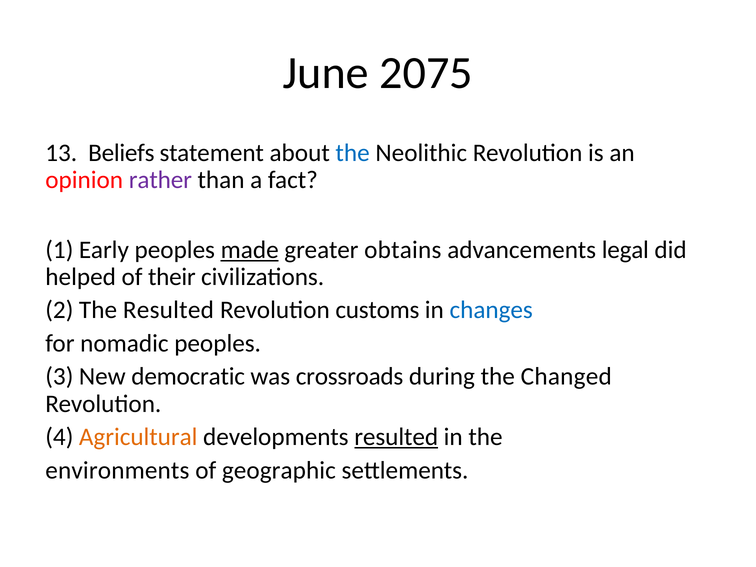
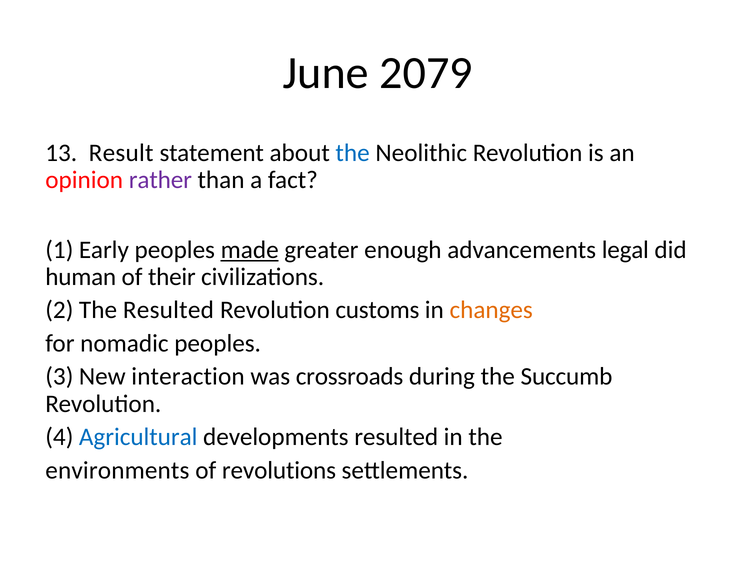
2075: 2075 -> 2079 (426, 73)
Beliefs: Beliefs -> Result (121, 153)
obtains: obtains -> enough (403, 250)
helped: helped -> human (81, 277)
changes colour: blue -> orange (491, 310)
democratic: democratic -> interaction (188, 377)
Changed: Changed -> Succumb (566, 377)
Agricultural colour: orange -> blue (138, 437)
resulted underline: present -> none (396, 437)
geographic: geographic -> revolutions (279, 470)
